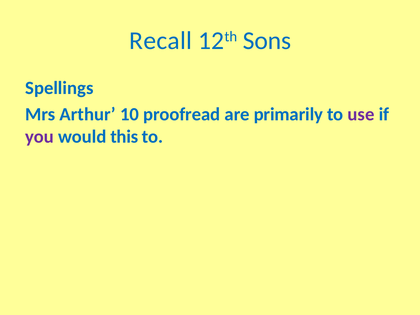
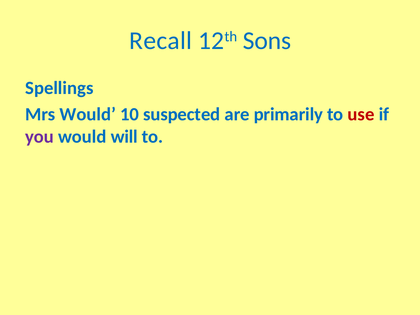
Mrs Arthur: Arthur -> Would (88, 114)
proofread: proofread -> suspected (182, 114)
use colour: purple -> red (361, 114)
this: this -> will (124, 137)
